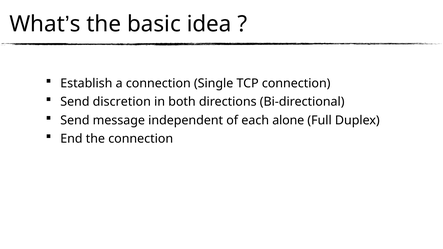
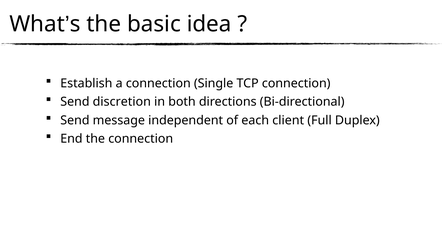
alone: alone -> client (288, 120)
